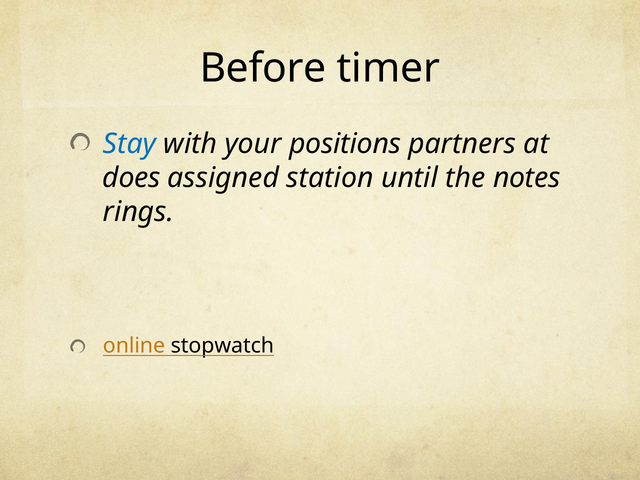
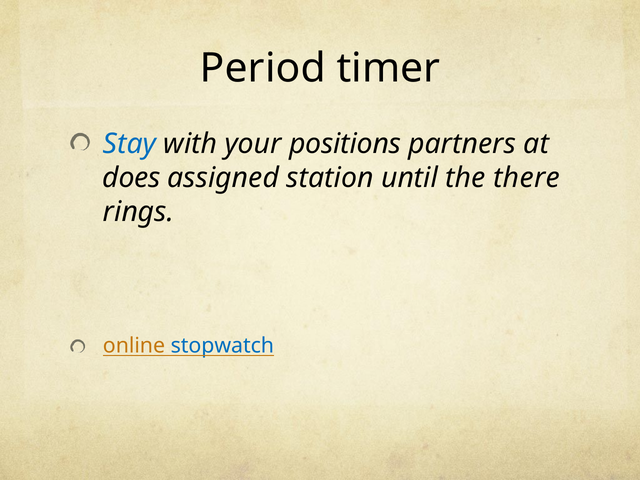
Before: Before -> Period (263, 68)
notes: notes -> there (526, 178)
stopwatch colour: black -> blue (222, 346)
